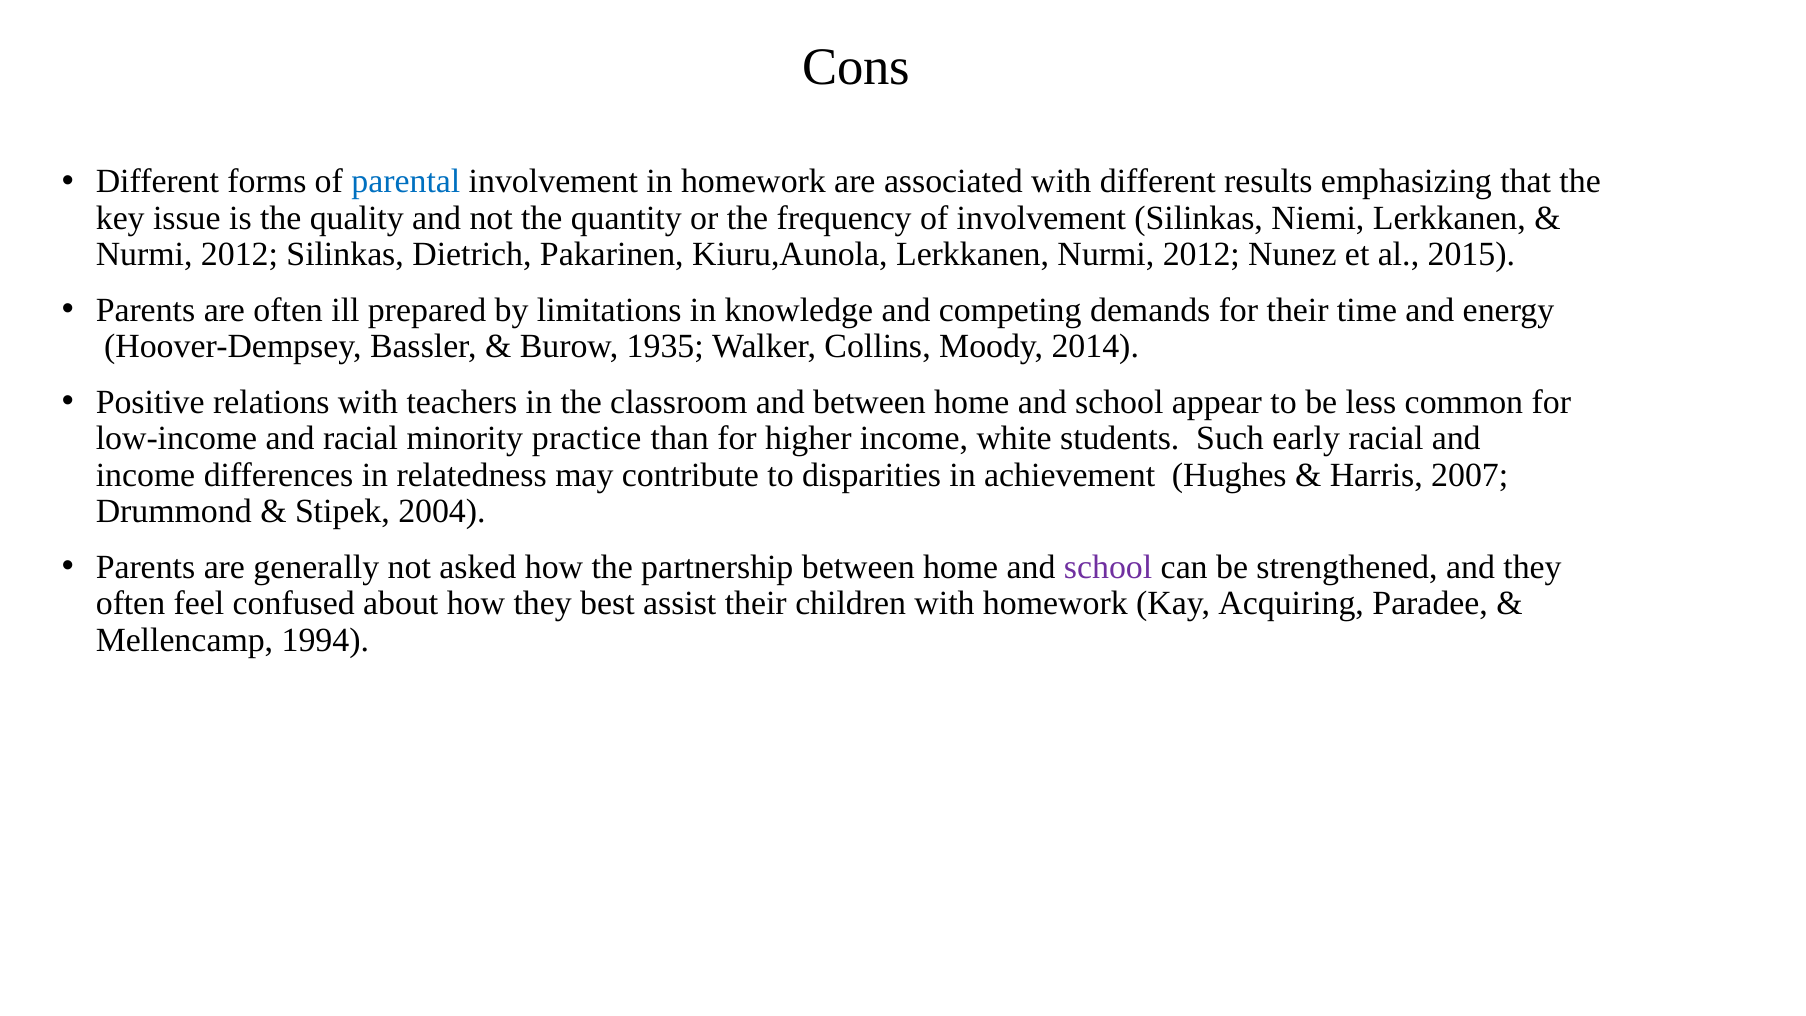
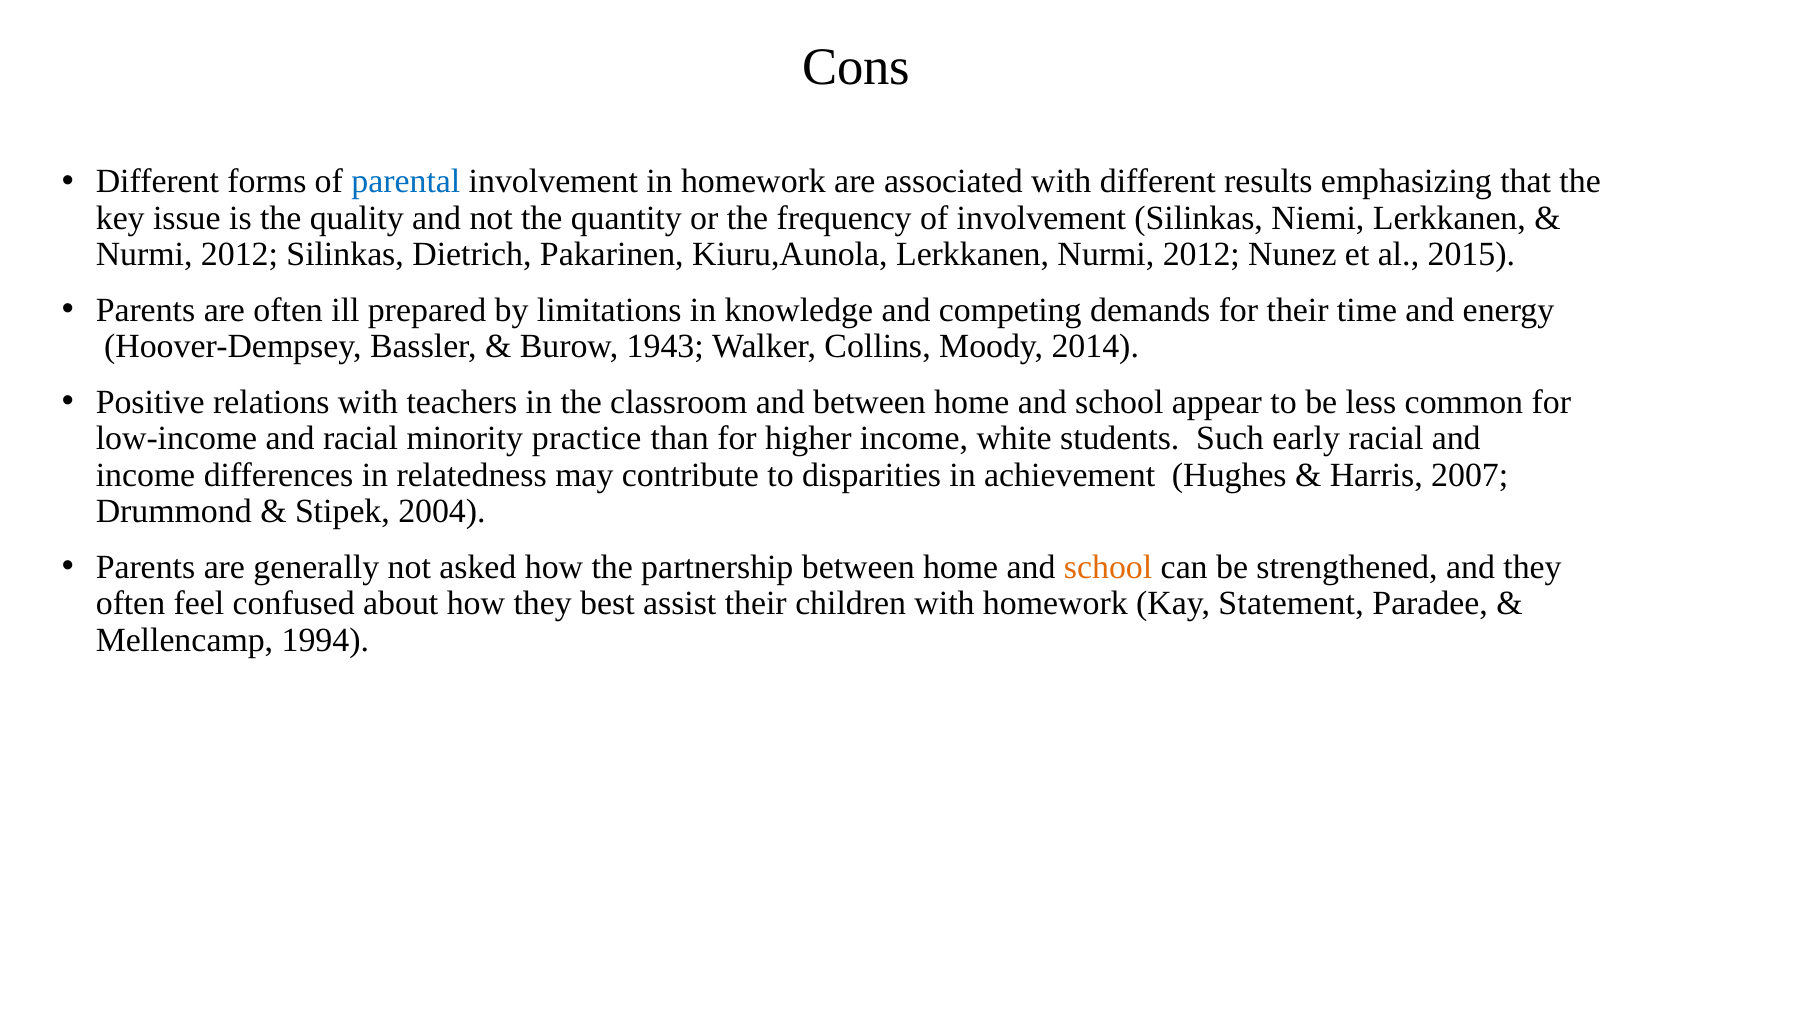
1935: 1935 -> 1943 (665, 346)
school colour: purple -> orange (1108, 567)
Acquiring: Acquiring -> Statement (1291, 604)
